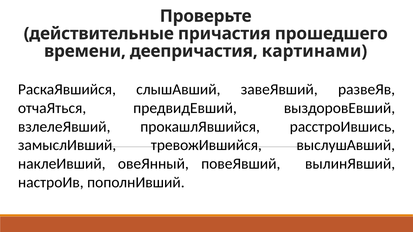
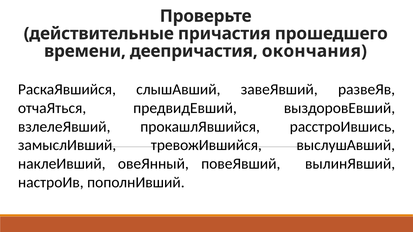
картинами: картинами -> окончания (314, 51)
